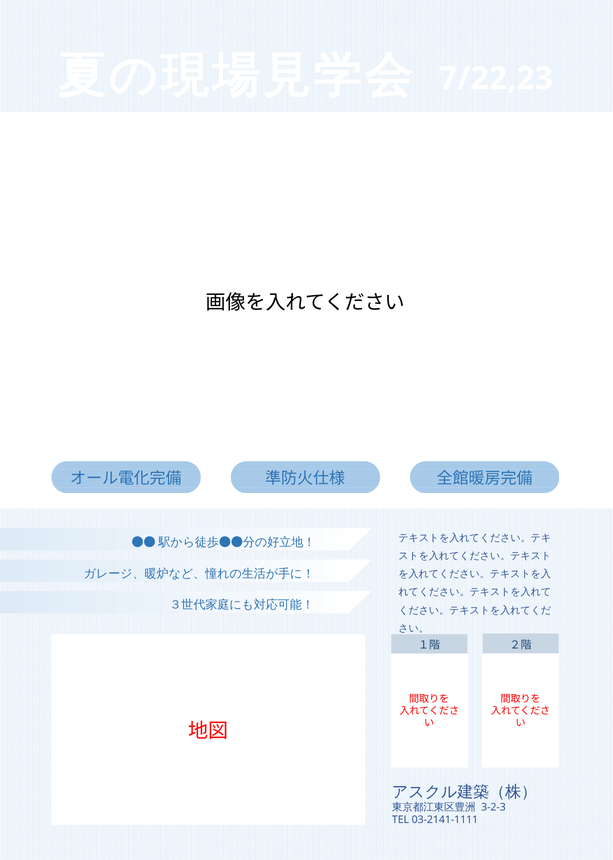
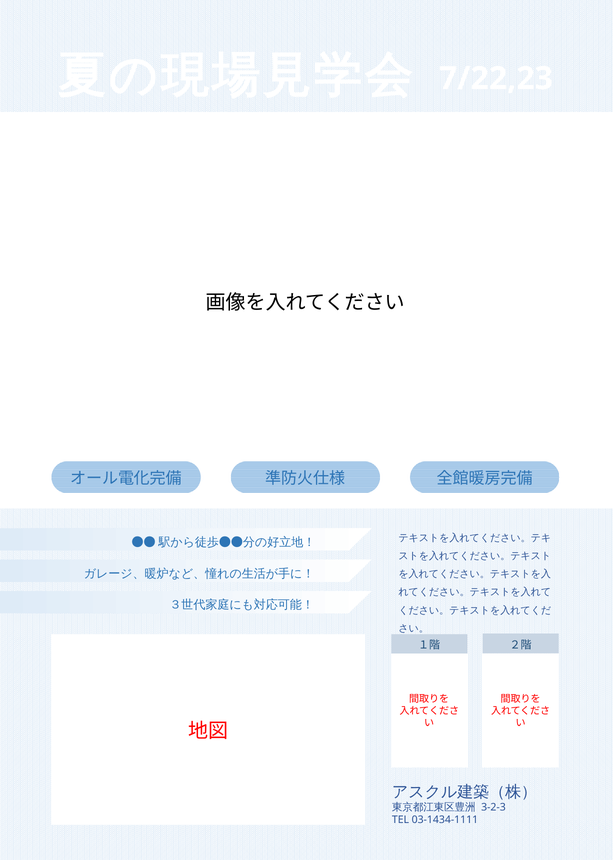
03-2141-1111: 03-2141-1111 -> 03-1434-1111 (445, 820)
